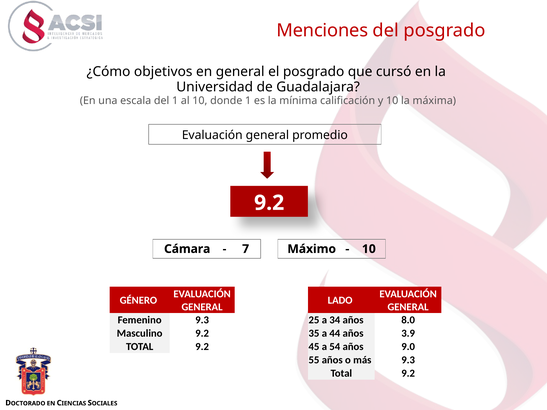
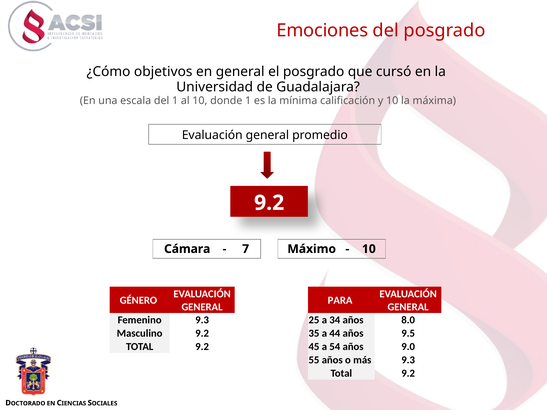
Menciones: Menciones -> Emociones (322, 30)
LADO: LADO -> PARA (340, 300)
3.9: 3.9 -> 9.5 (408, 334)
